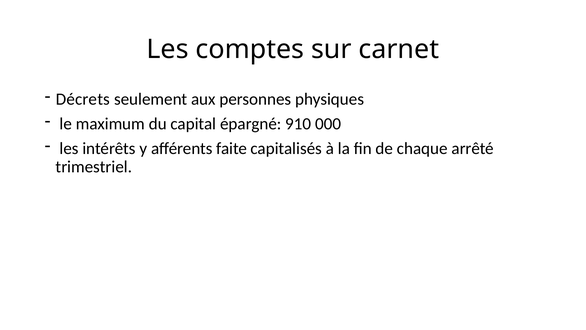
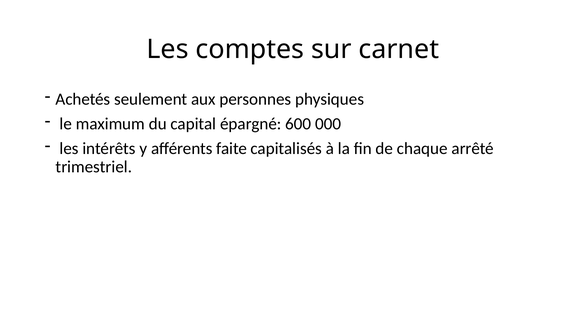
Décrets: Décrets -> Achetés (83, 99)
910: 910 -> 600 (298, 124)
